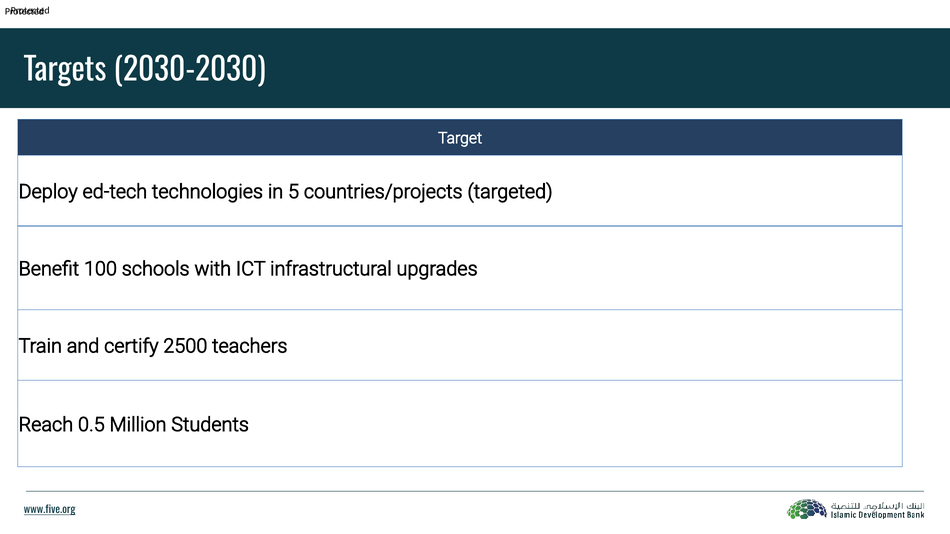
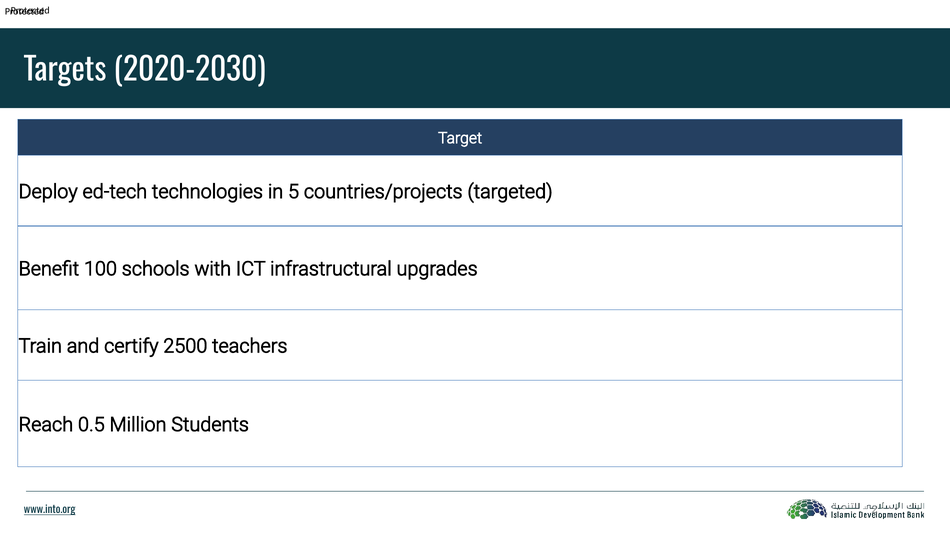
2030-2030: 2030-2030 -> 2020-2030 (190, 70)
www.five.org: www.five.org -> www.into.org (50, 510)
